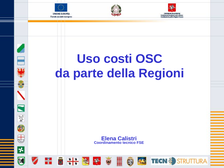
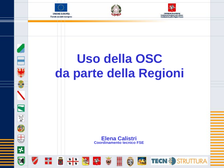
Uso costi: costi -> della (118, 59)
